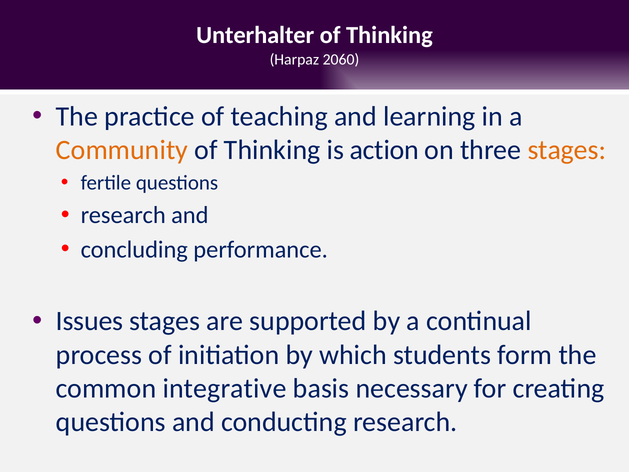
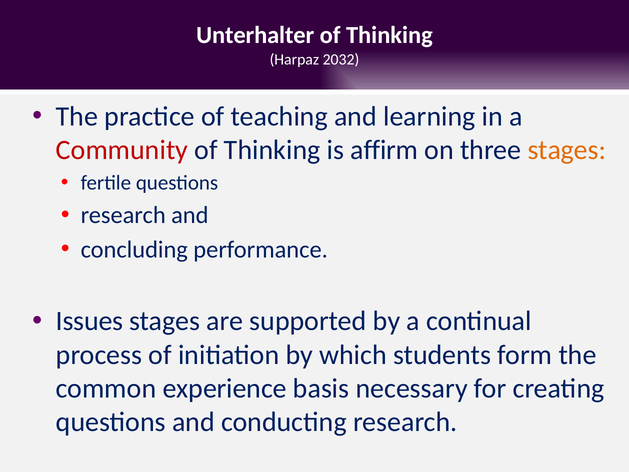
2060: 2060 -> 2032 (341, 60)
Community colour: orange -> red (122, 150)
action: action -> affirm (384, 150)
integrative: integrative -> experience (225, 388)
